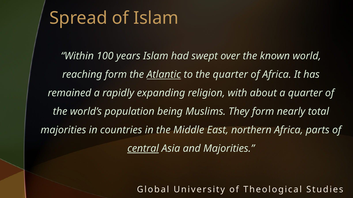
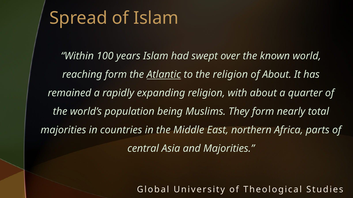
the quarter: quarter -> religion (230, 75)
of Africa: Africa -> About (277, 75)
central underline: present -> none (143, 149)
